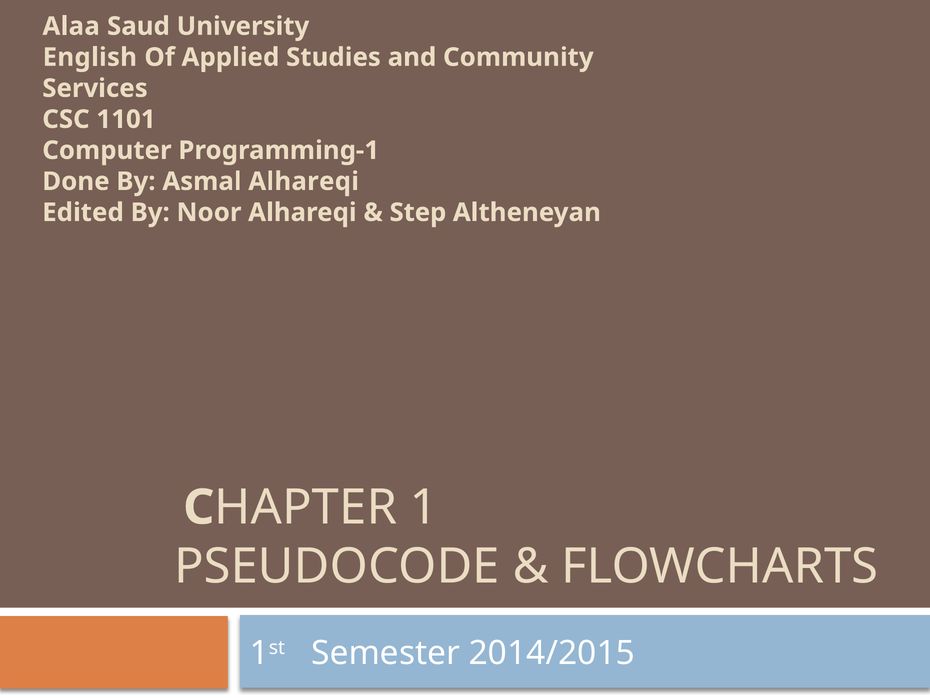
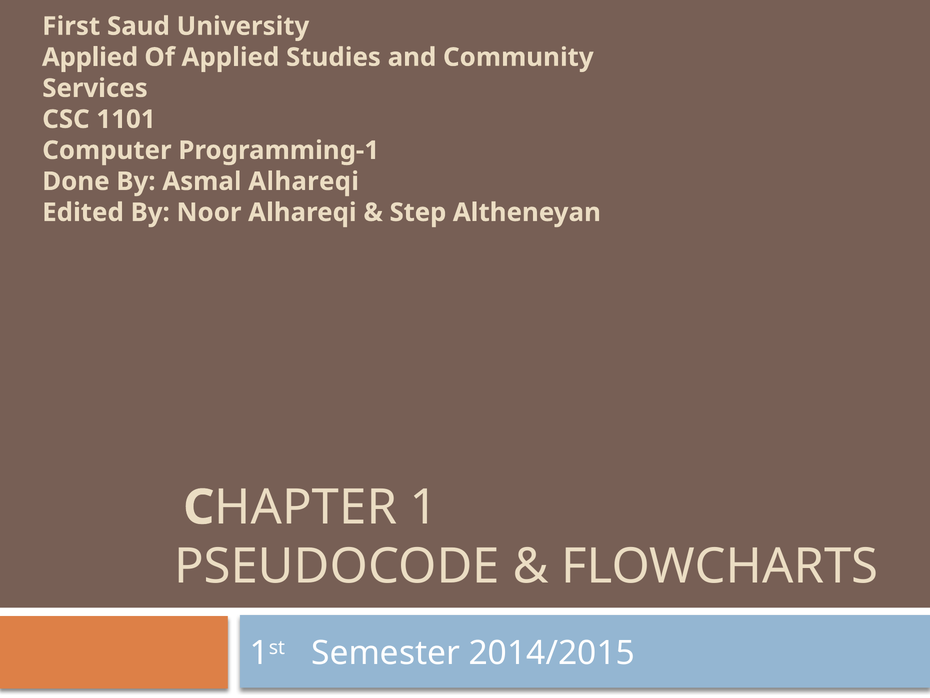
Alaa: Alaa -> First (71, 26)
English: English -> Applied (90, 57)
